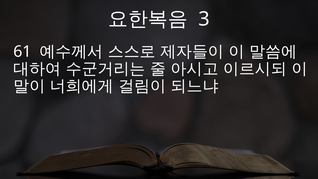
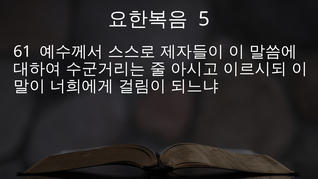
3: 3 -> 5 (204, 19)
